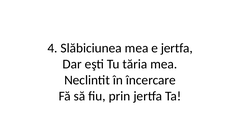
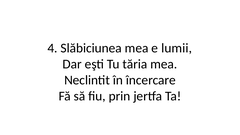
e jertfa: jertfa -> lumii (177, 48)
